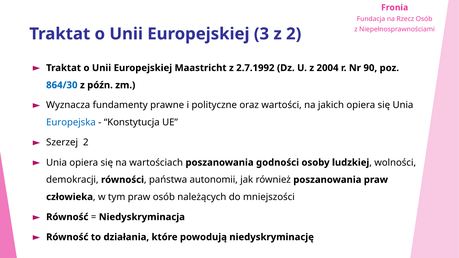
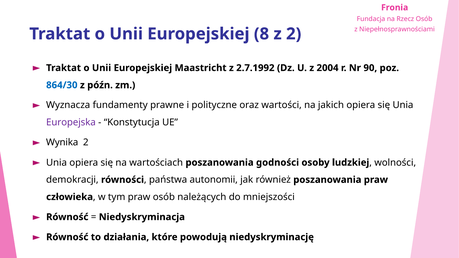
3: 3 -> 8 (261, 34)
Europejska colour: blue -> purple (71, 122)
Szerzej: Szerzej -> Wynika (62, 143)
